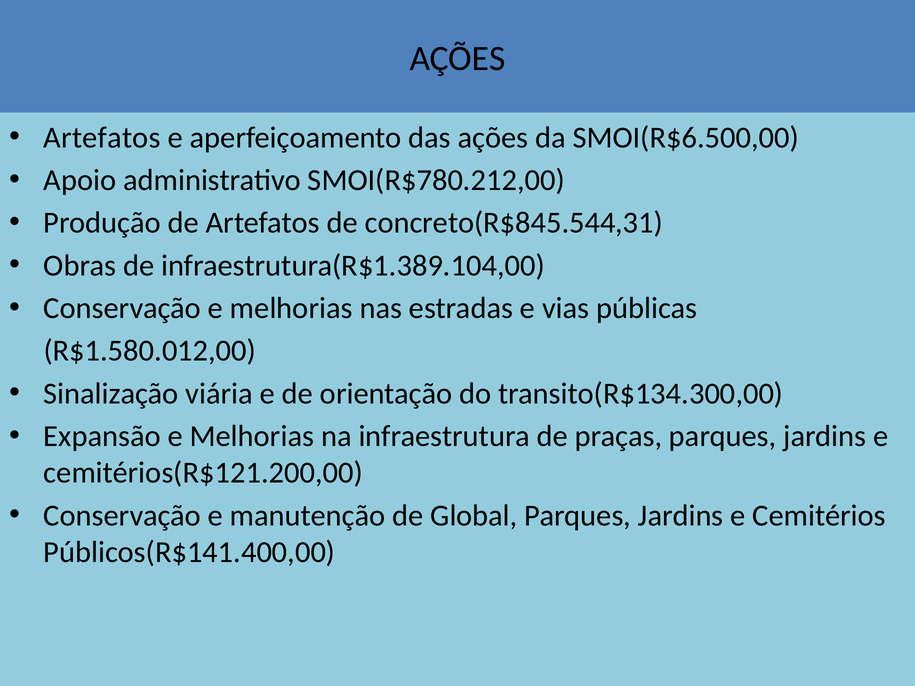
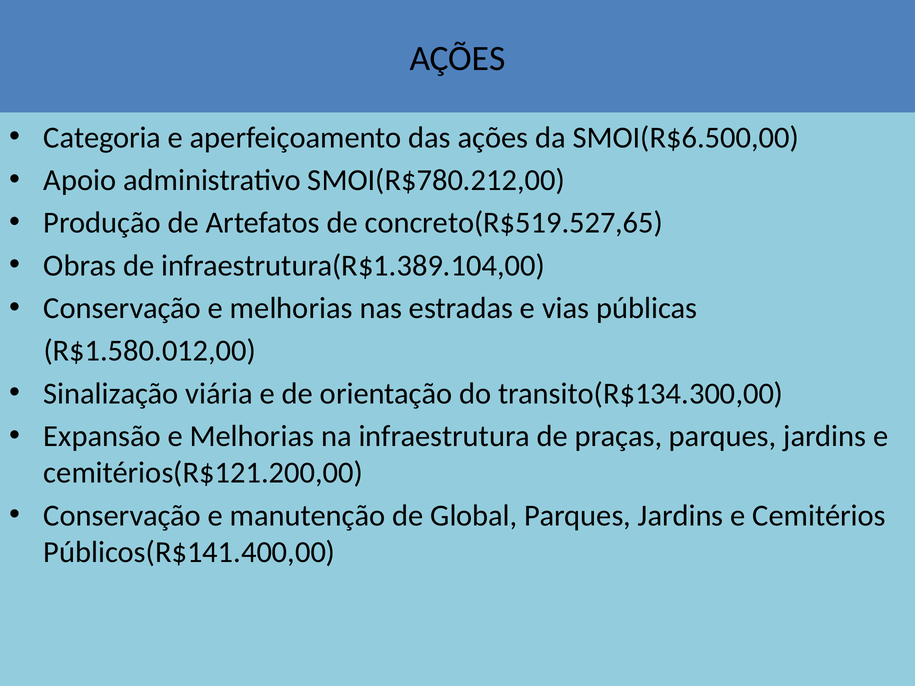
Artefatos: Artefatos -> Categoria (102, 138)
concreto(R$845.544,31: concreto(R$845.544,31 -> concreto(R$519.527,65 (514, 223)
